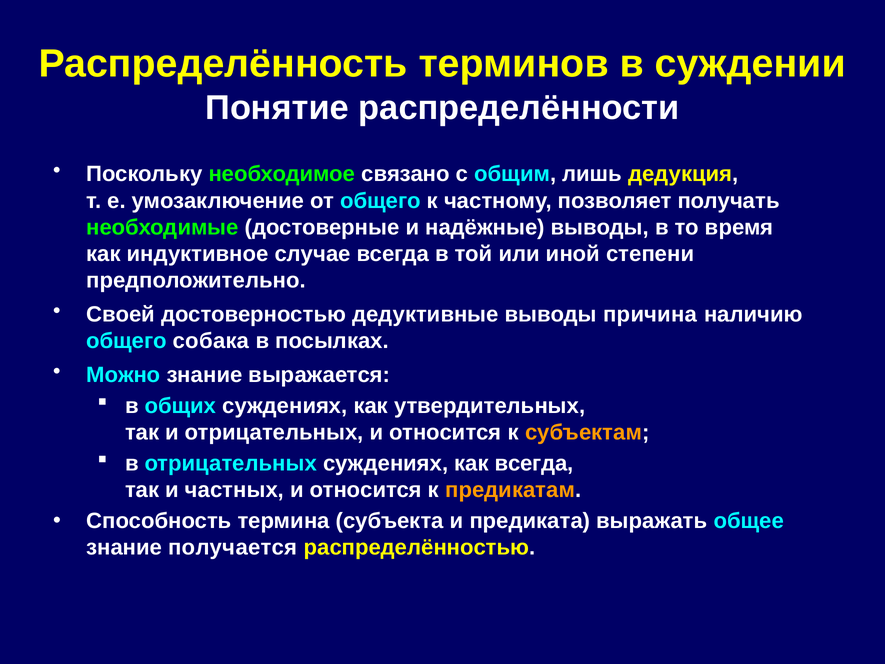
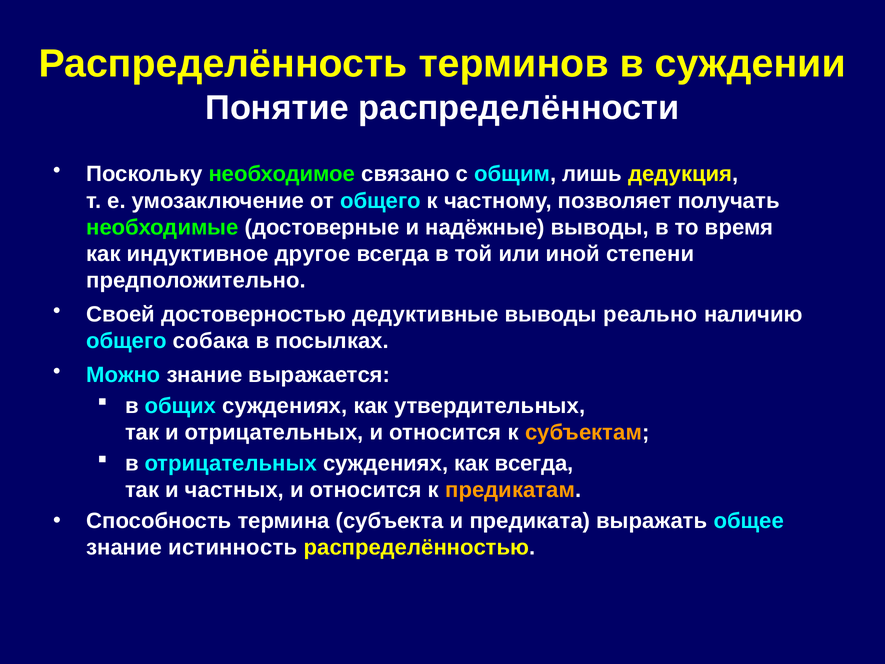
случае: случае -> другое (312, 254)
причина: причина -> реально (650, 314)
получается: получается -> истинность (233, 547)
